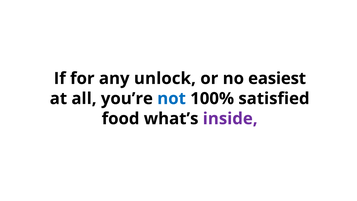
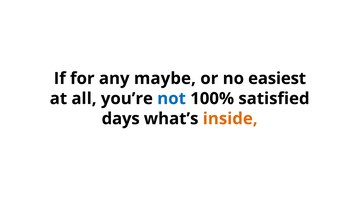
unlock: unlock -> maybe (165, 78)
food: food -> days (121, 119)
inside colour: purple -> orange (230, 119)
